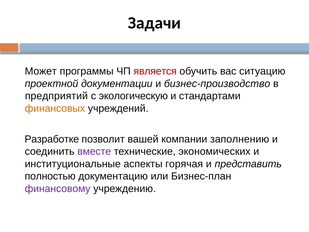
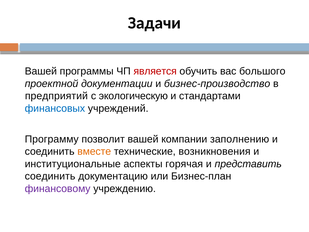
Может: Может -> Вашей (41, 71)
ситуацию: ситуацию -> большого (262, 71)
финансовых colour: orange -> blue (55, 108)
Разработке: Разработке -> Программу (52, 139)
вместе colour: purple -> orange (94, 151)
экономических: экономических -> возникновения (215, 151)
полностью: полностью -> соединить (50, 176)
